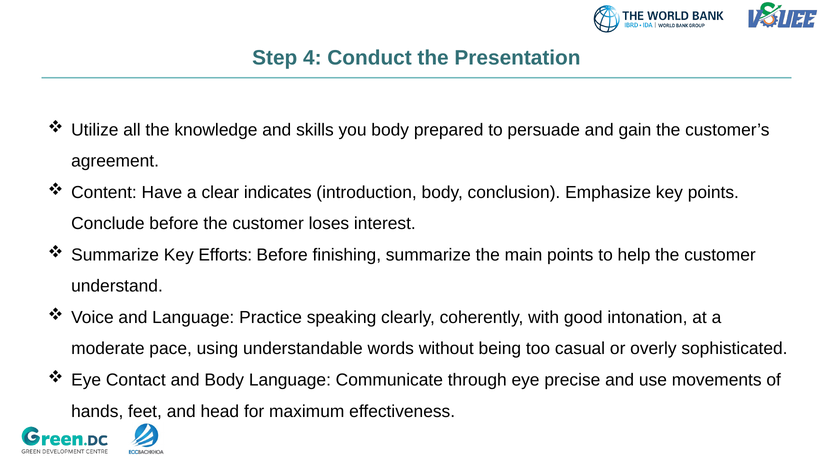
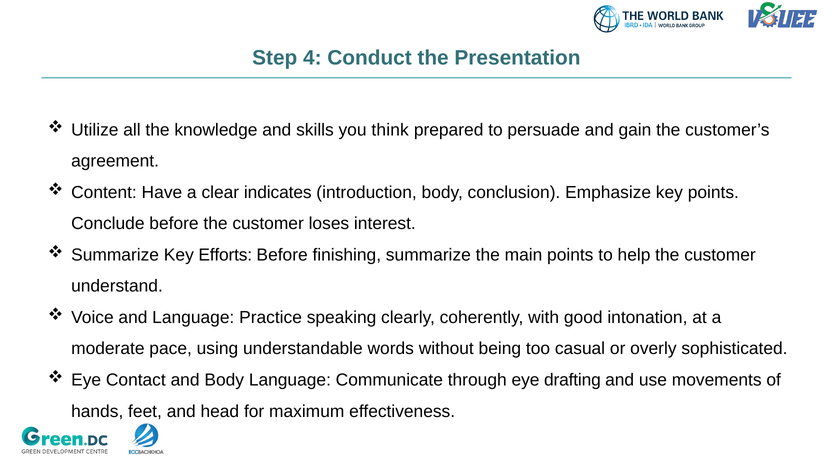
you body: body -> think (390, 130)
precise: precise -> drafting (572, 380)
